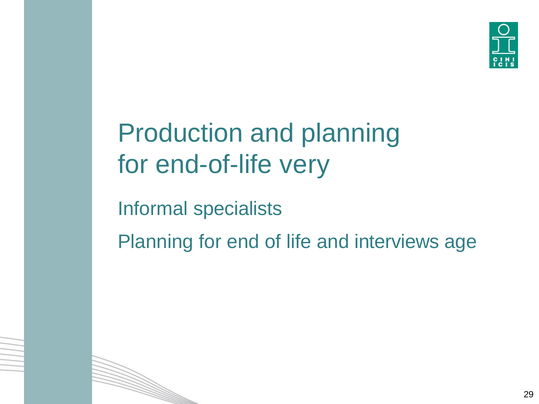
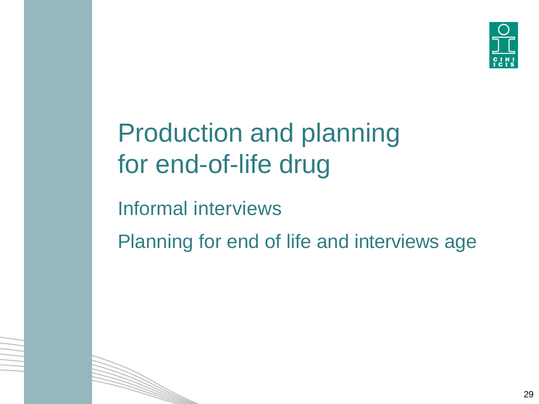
very: very -> drug (305, 165)
Informal specialists: specialists -> interviews (238, 209)
